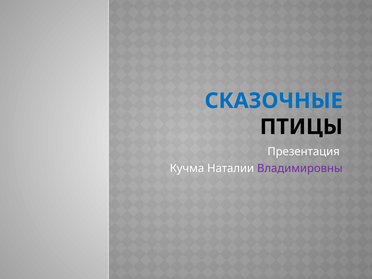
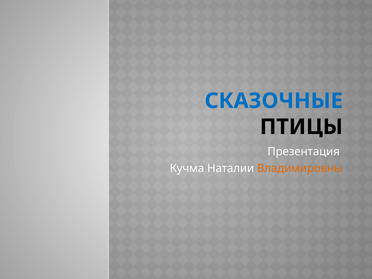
Владимировны colour: purple -> orange (300, 168)
